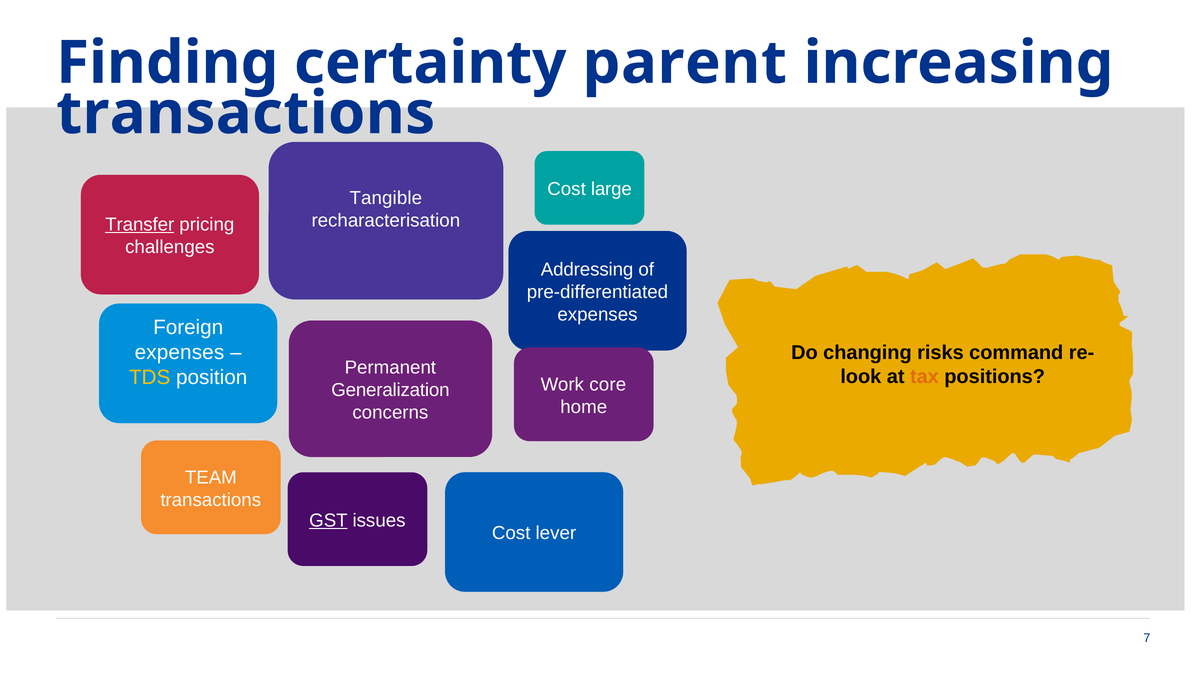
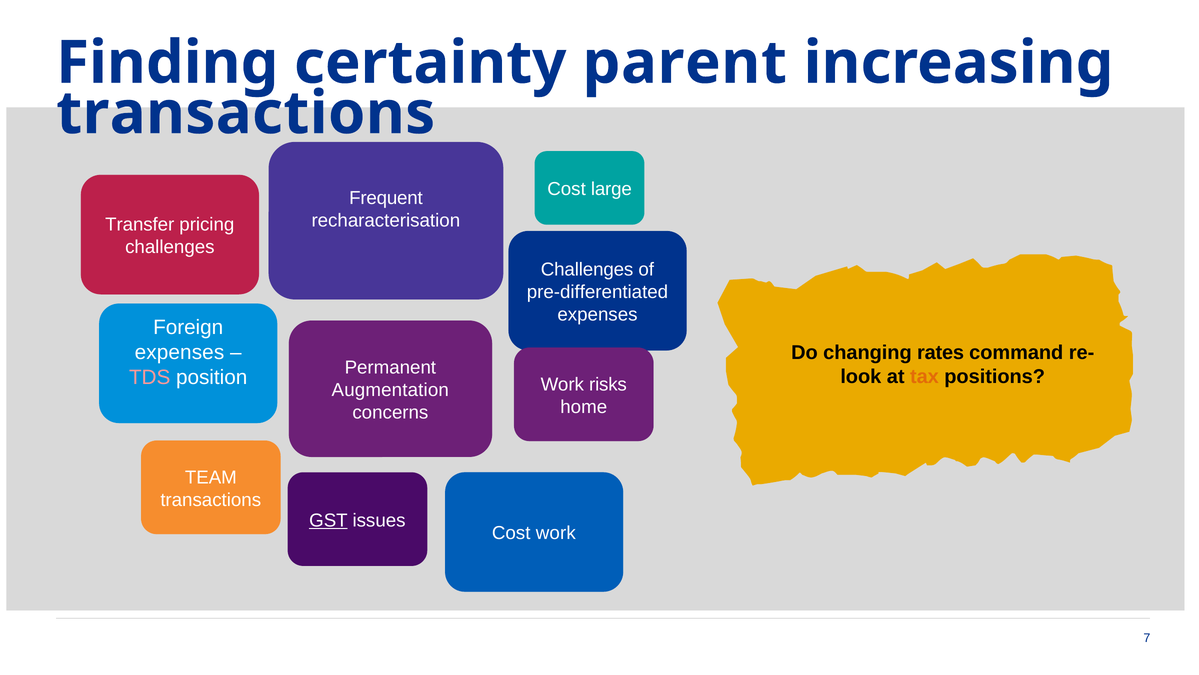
Tangible: Tangible -> Frequent (386, 198)
Transfer underline: present -> none (140, 224)
Addressing: Addressing -> Challenges (587, 269)
risks: risks -> rates (941, 352)
TDS colour: yellow -> pink (150, 377)
core: core -> risks (608, 384)
Generalization: Generalization -> Augmentation (390, 390)
Cost lever: lever -> work (556, 533)
